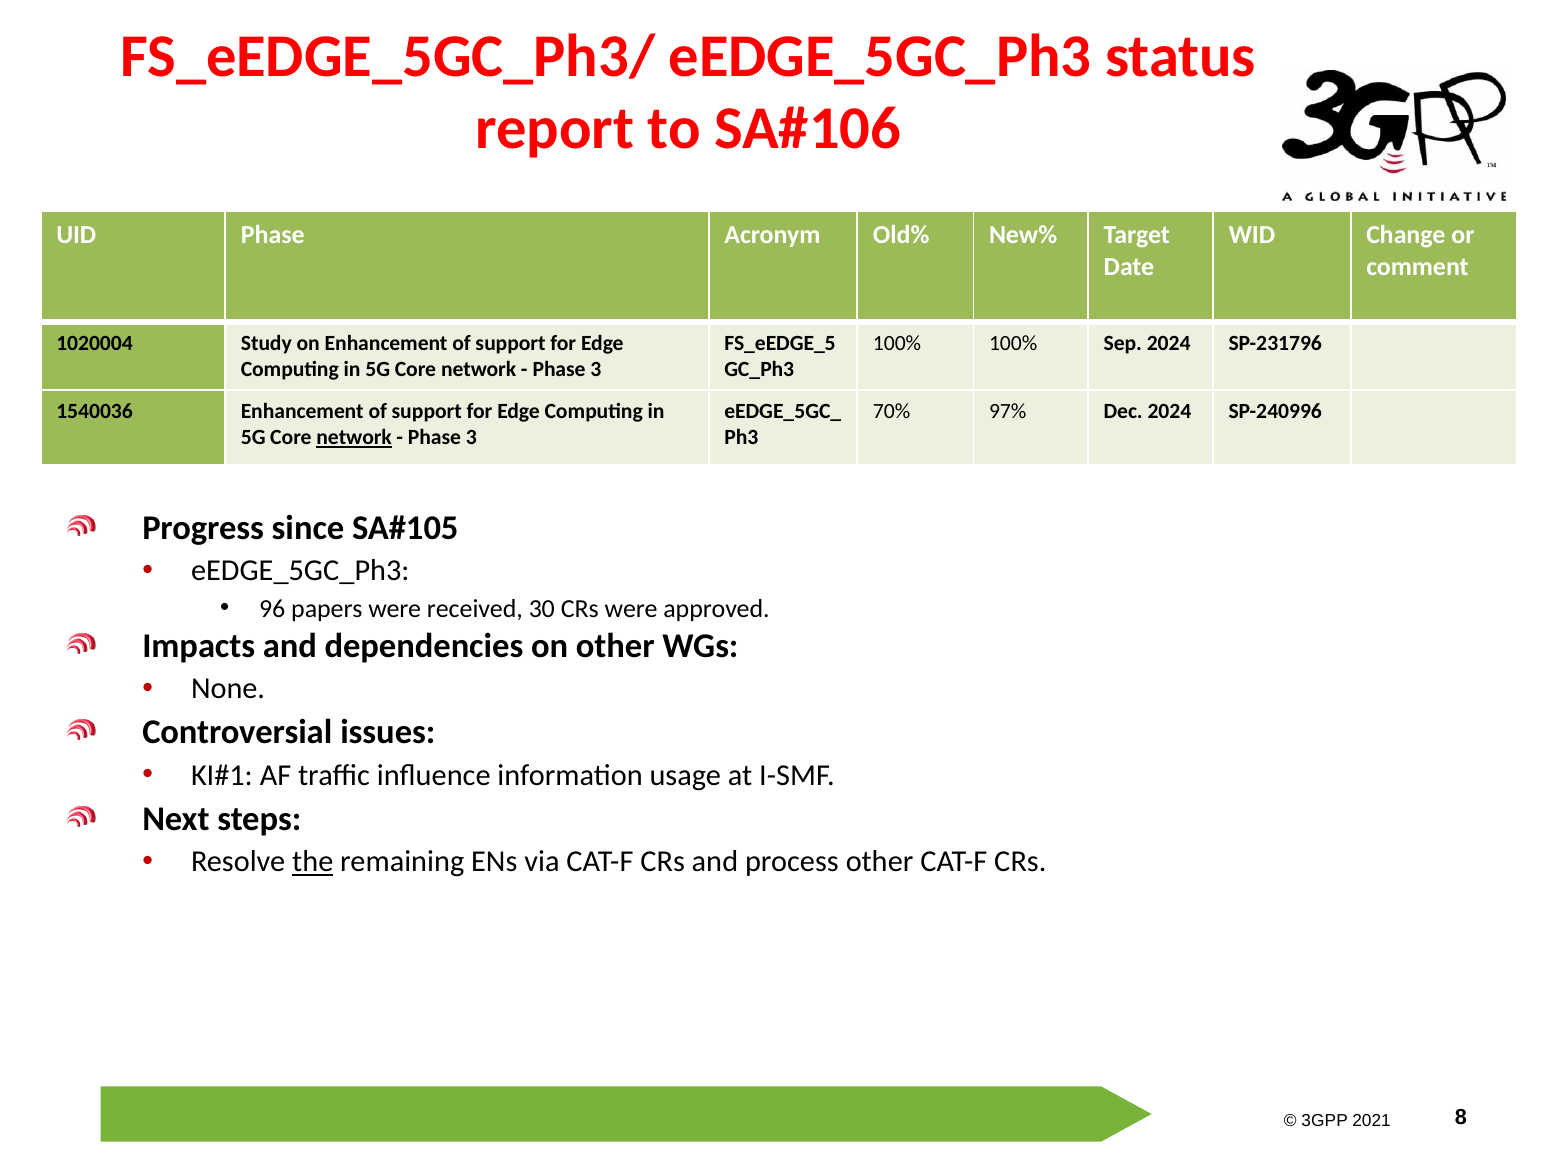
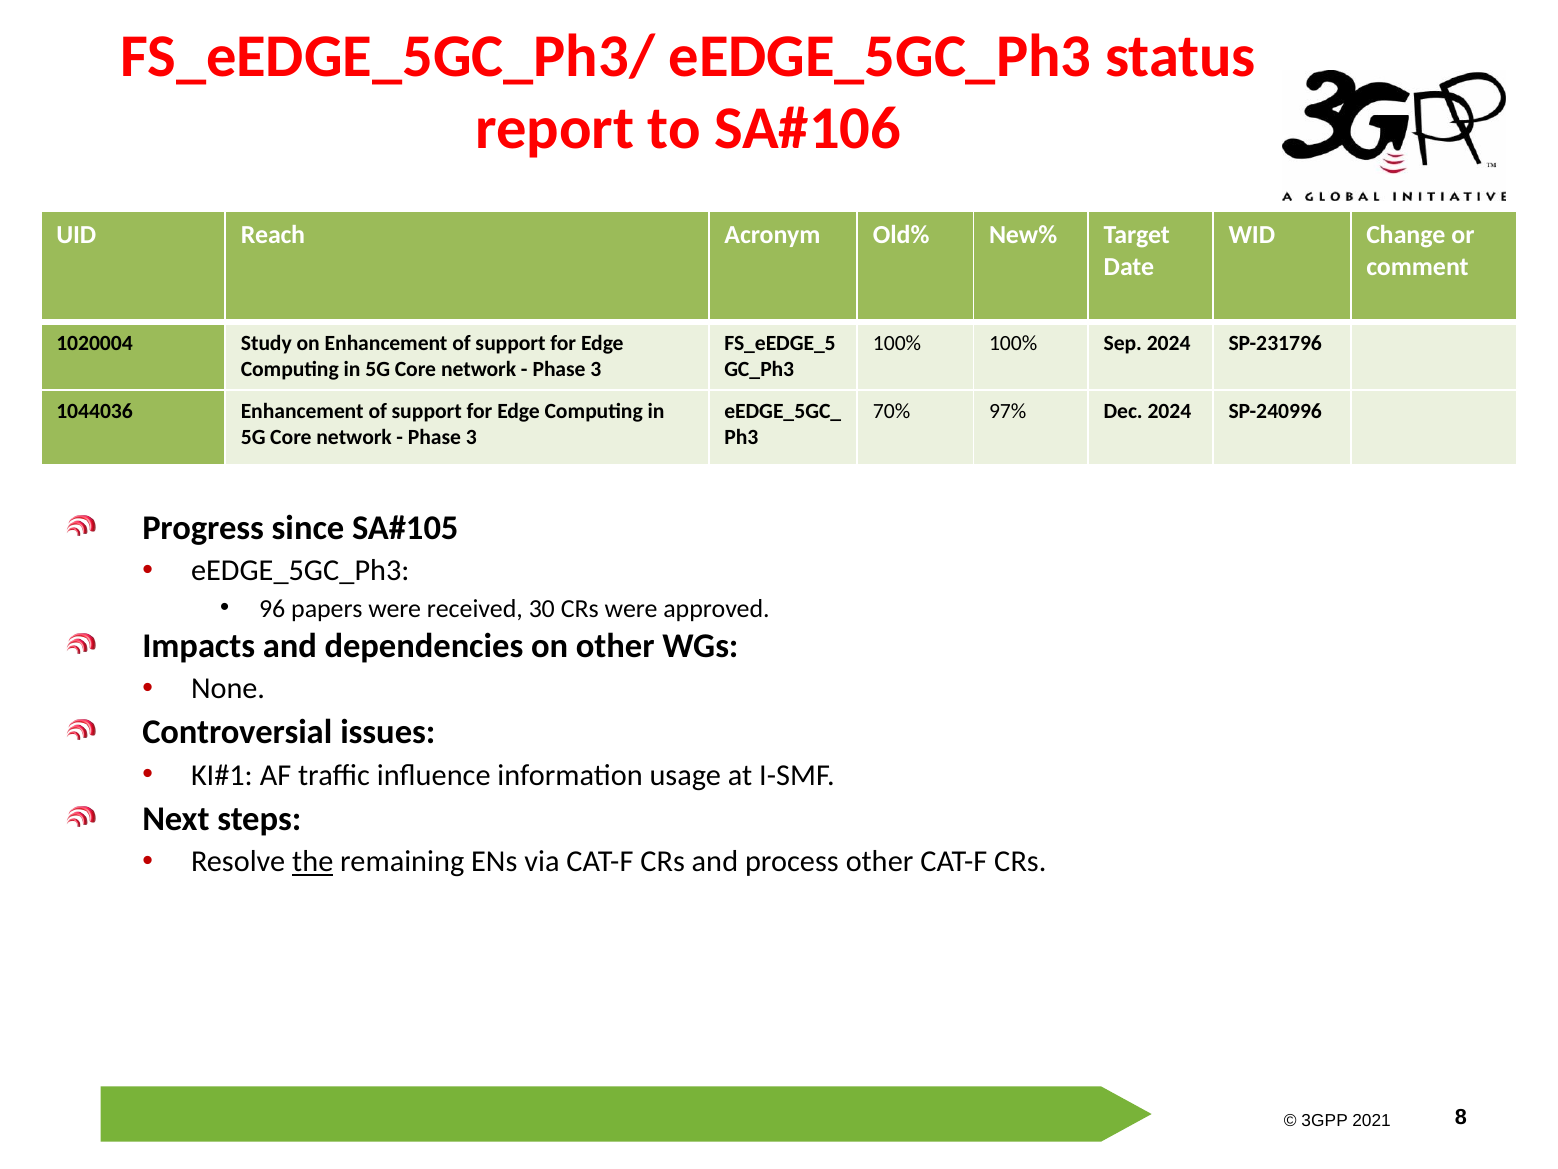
UID Phase: Phase -> Reach (273, 235)
1540036: 1540036 -> 1044036 (95, 411)
network underline: present -> none (354, 437)
